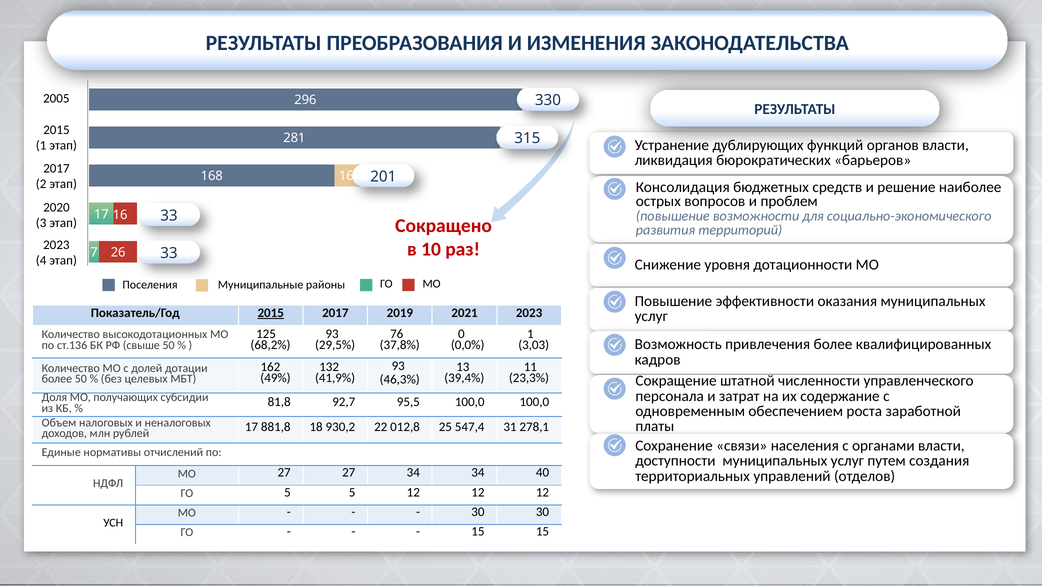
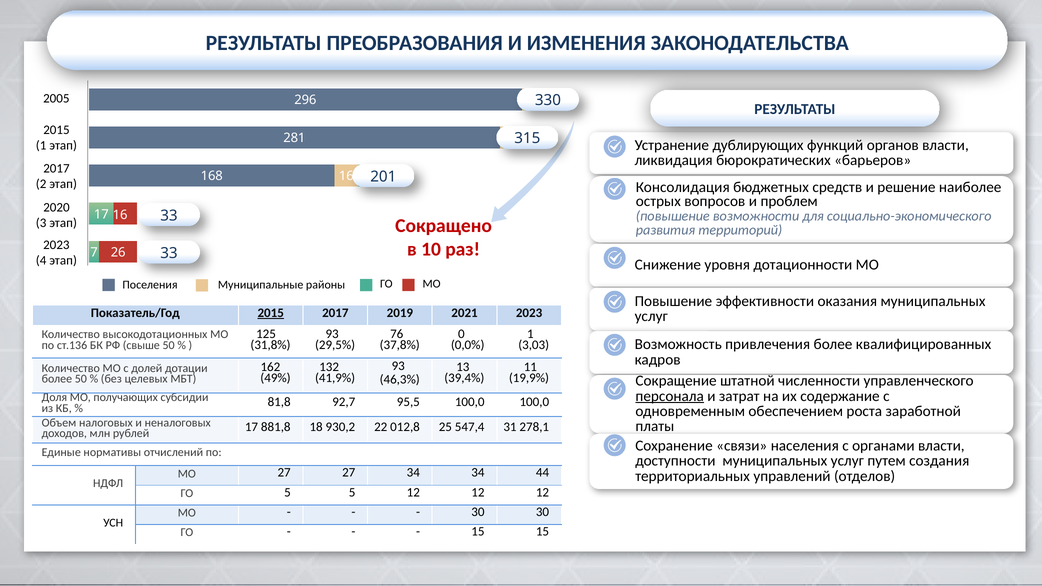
68,2%: 68,2% -> 31,8% (271, 345)
23,3%: 23,3% -> 19,9% (529, 378)
персонала underline: none -> present (670, 396)
40: 40 -> 44 (543, 473)
